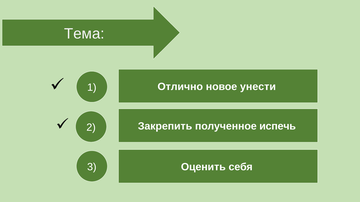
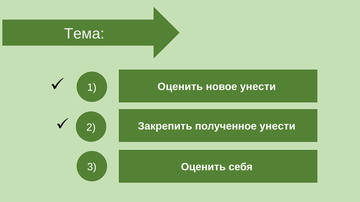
Отлично: Отлично -> Оценить (180, 87)
полученное испечь: испечь -> унести (277, 126)
